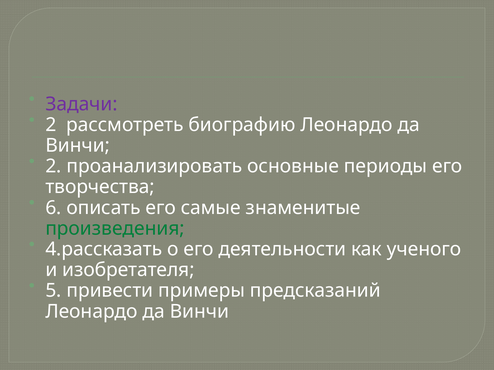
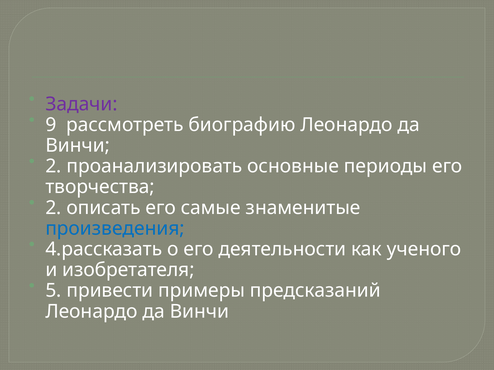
2: 2 -> 9 (51, 125)
6: 6 -> 2 (53, 208)
произведения colour: green -> blue (115, 229)
